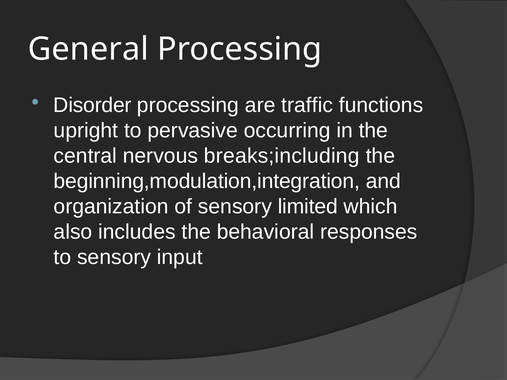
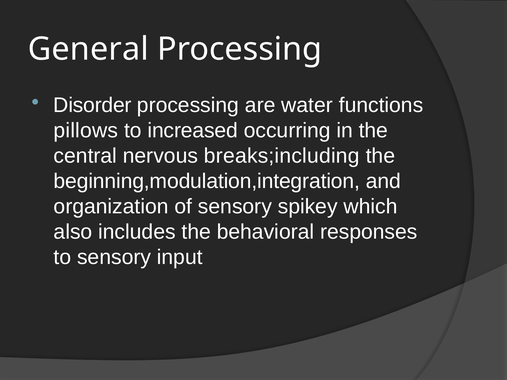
traffic: traffic -> water (307, 105)
upright: upright -> pillows (86, 131)
pervasive: pervasive -> increased (193, 131)
limited: limited -> spikey (308, 207)
